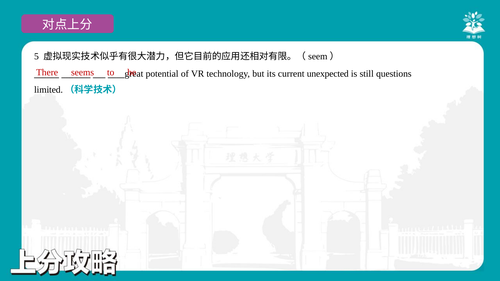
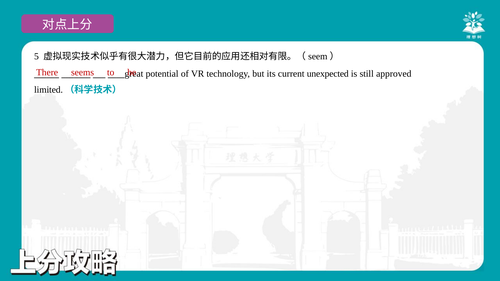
questions: questions -> approved (394, 74)
